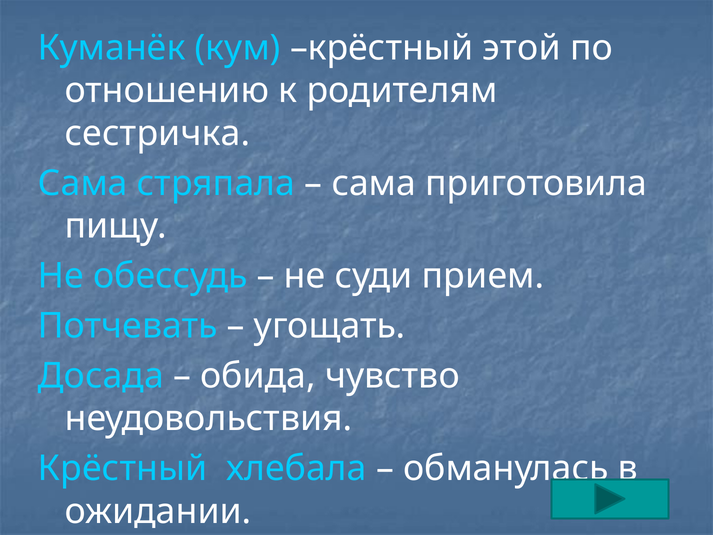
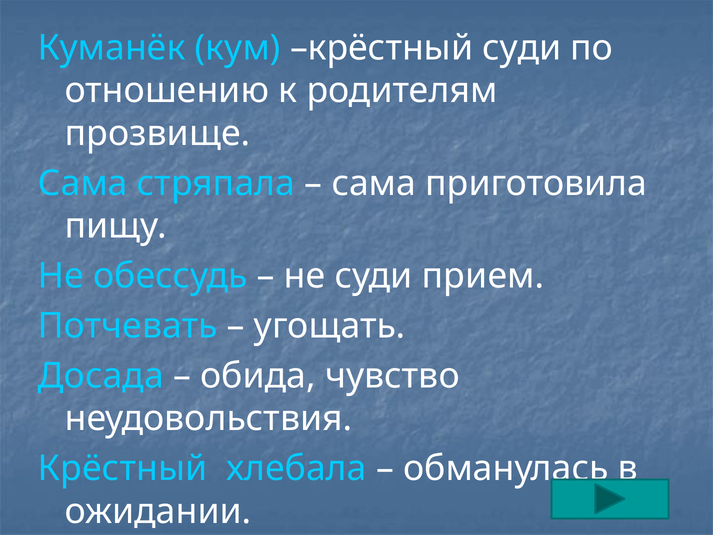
крёстный этой: этой -> суди (522, 48)
сестричка: сестричка -> прозвище (158, 133)
